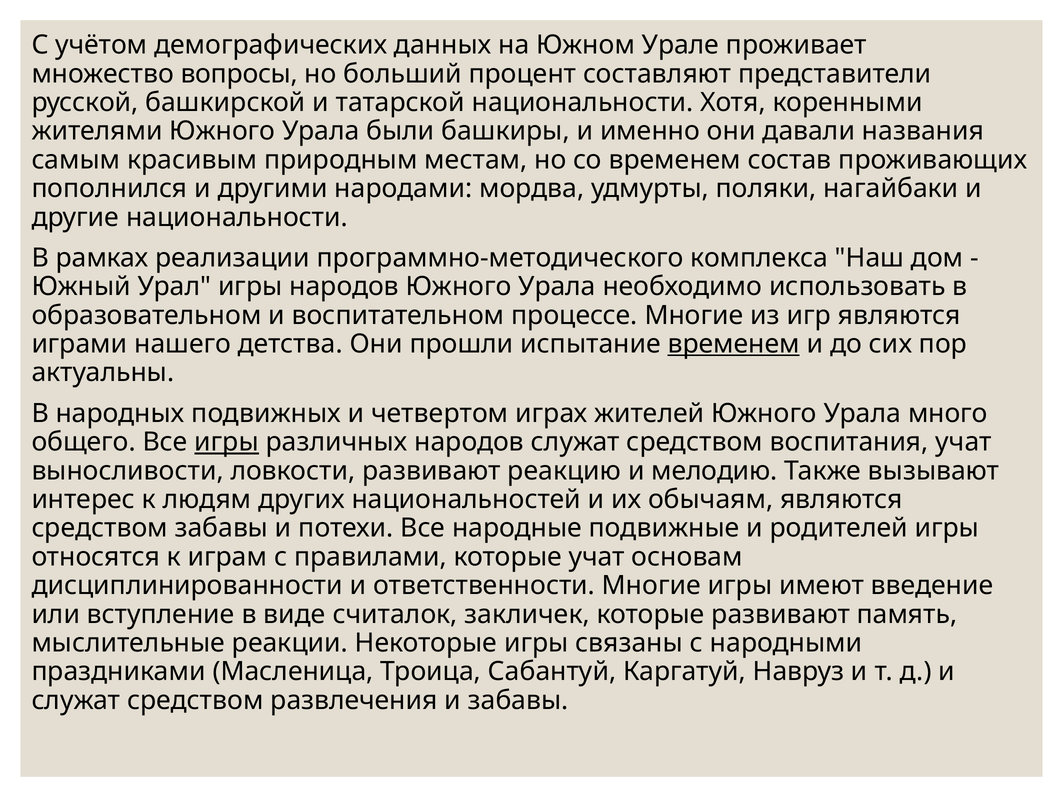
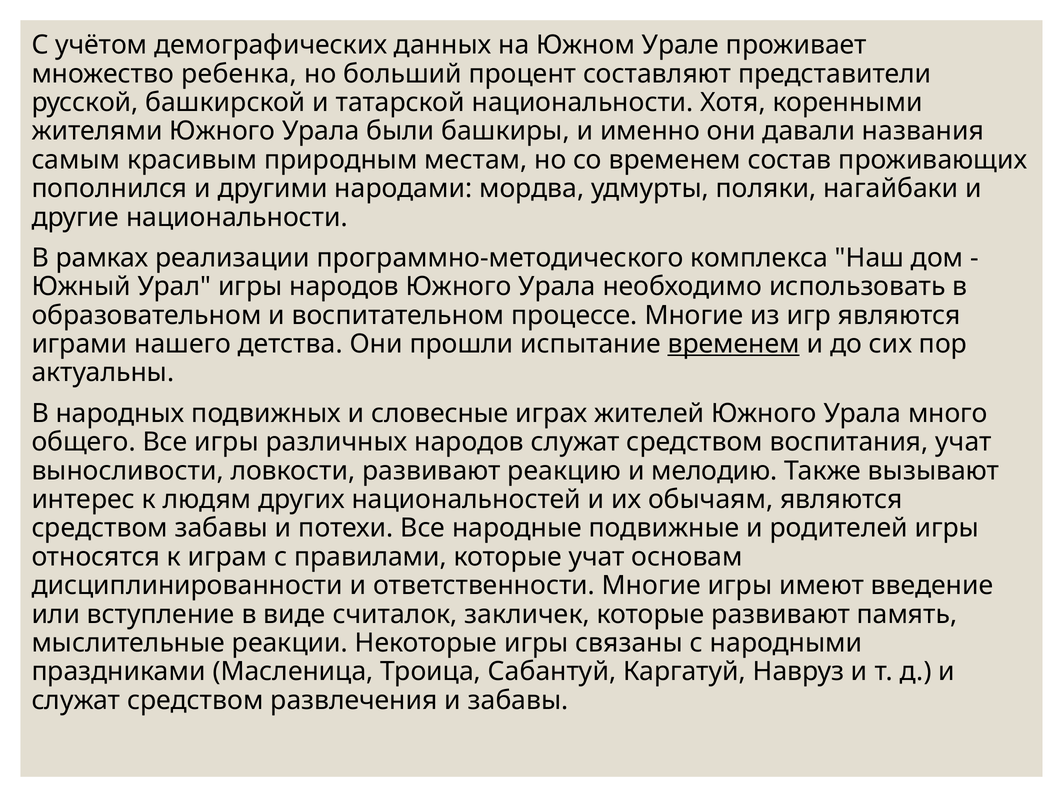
вопросы: вопросы -> ребенка (239, 74)
четвертом: четвертом -> словесные (440, 414)
игры underline: present -> none (227, 442)
